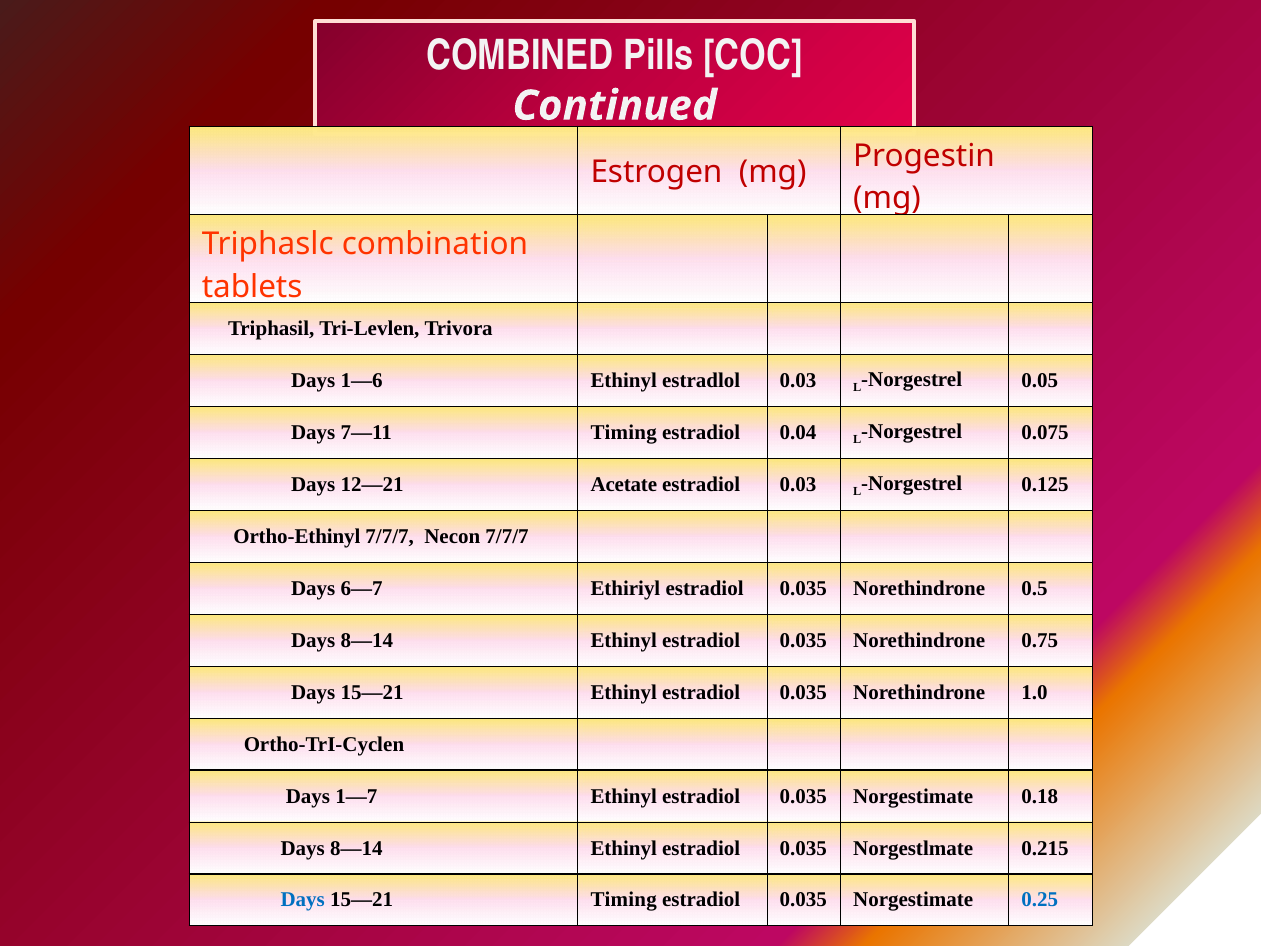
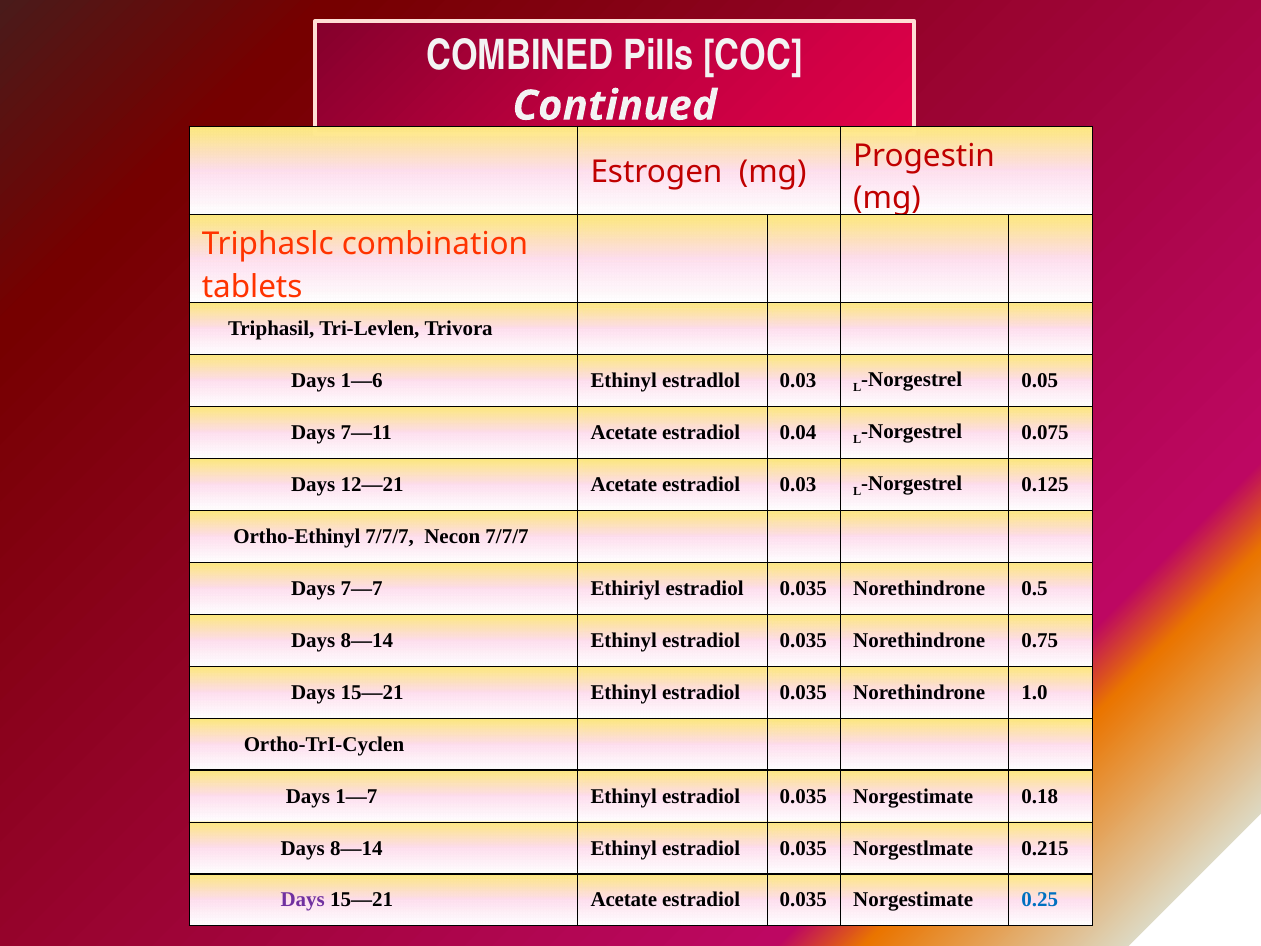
7—11 Timing: Timing -> Acetate (624, 433)
6—7: 6—7 -> 7—7 (362, 588)
Days colour: blue -> purple (303, 900)
15—21 Timing: Timing -> Acetate (624, 900)
